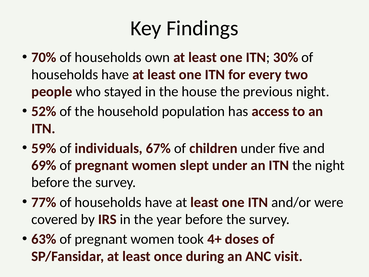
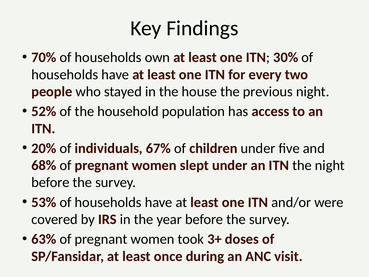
59%: 59% -> 20% (44, 148)
69%: 69% -> 68% (44, 165)
77%: 77% -> 53% (44, 202)
4+: 4+ -> 3+ (214, 239)
